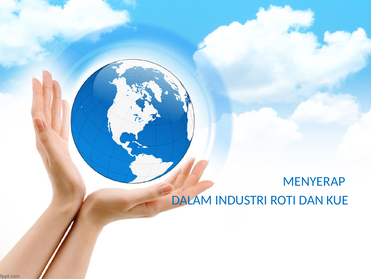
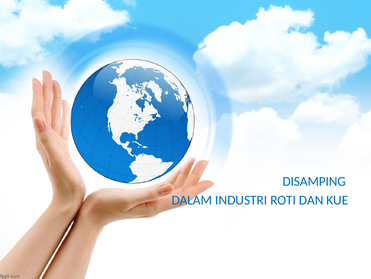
MENYERAP: MENYERAP -> DISAMPING (314, 181)
